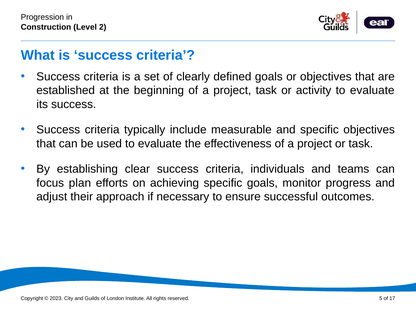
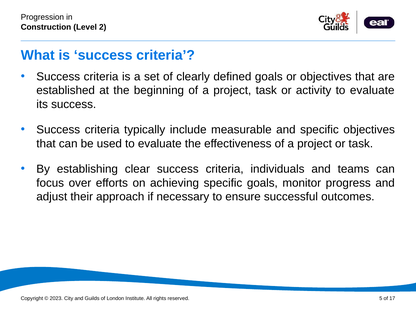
plan: plan -> over (80, 183)
